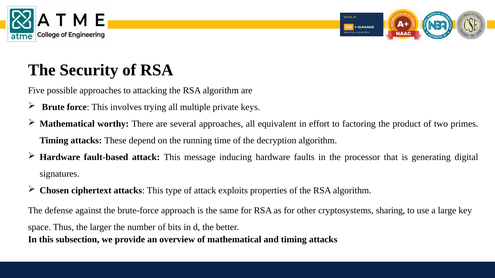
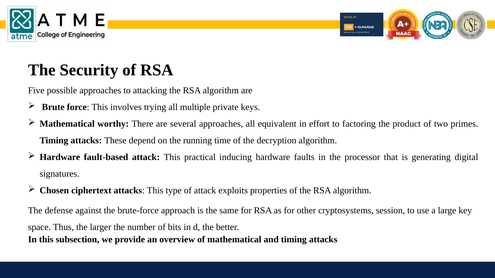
message: message -> practical (200, 157)
sharing: sharing -> session (390, 211)
